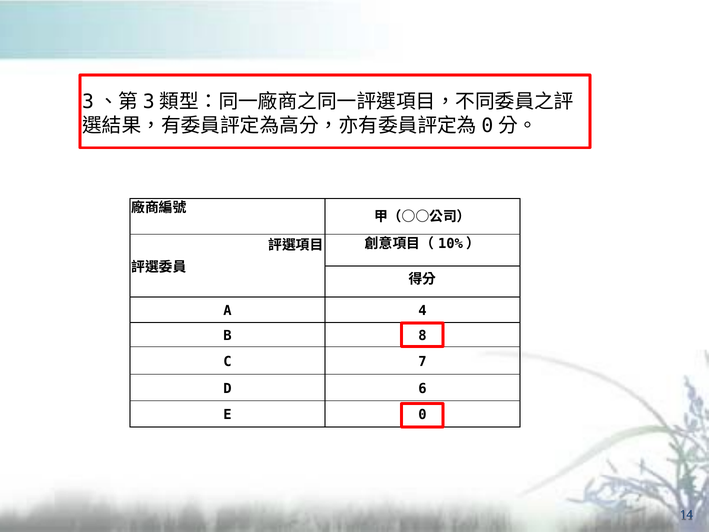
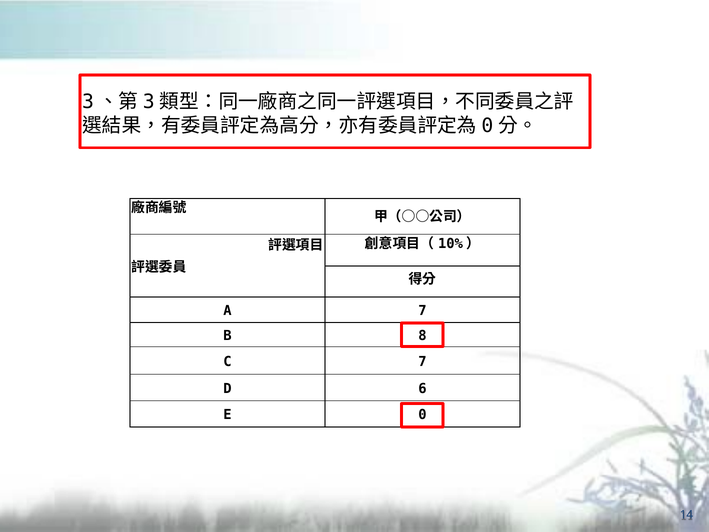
A 4: 4 -> 7 (422, 311)
